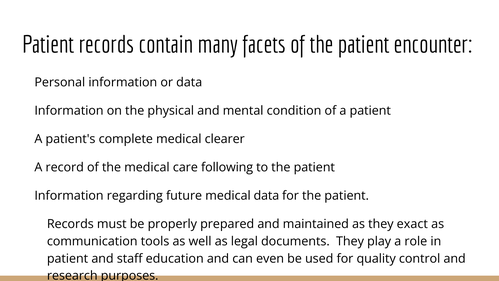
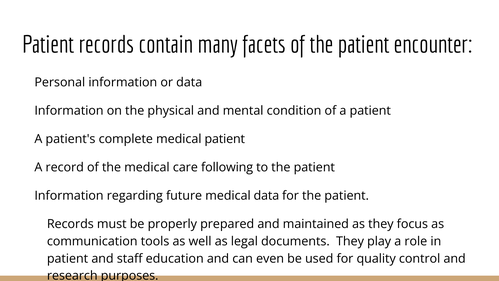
medical clearer: clearer -> patient (225, 139)
exact: exact -> focus (412, 224)
